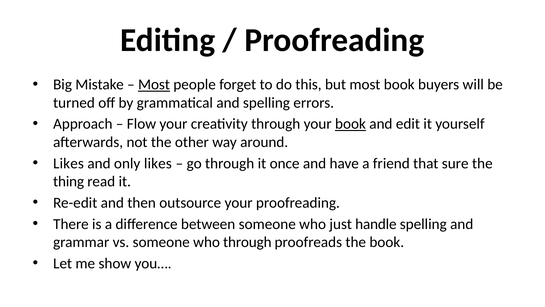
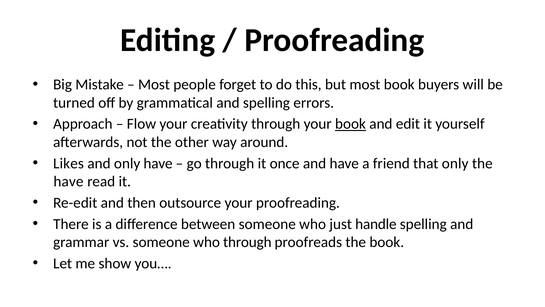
Most underline: present -> none (154, 84)
only likes: likes -> have (158, 163)
that sure: sure -> only (455, 163)
thing: thing -> have (68, 181)
